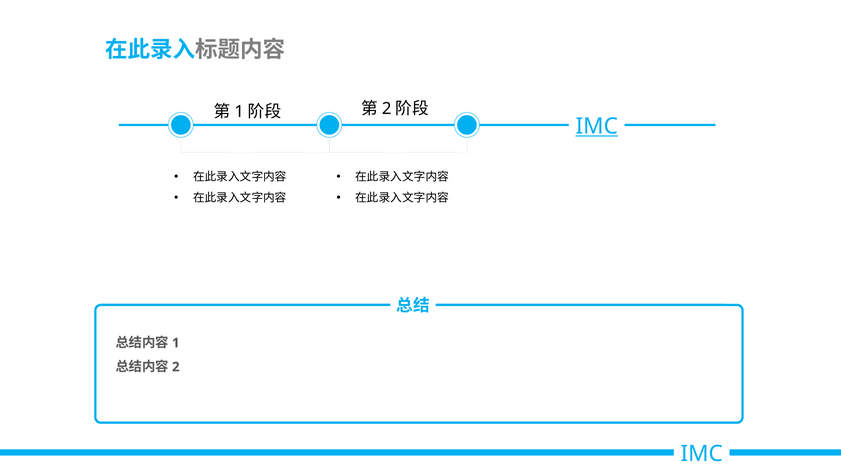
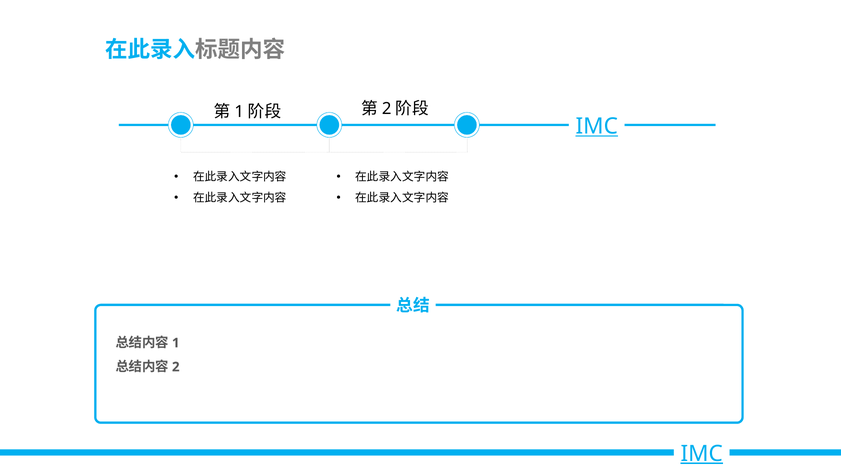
IMC underline: none -> present (702, 454)
